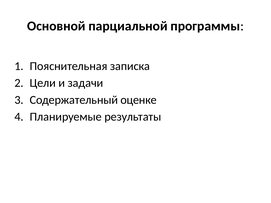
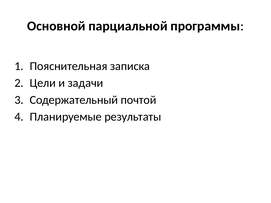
оценке: оценке -> почтой (139, 100)
